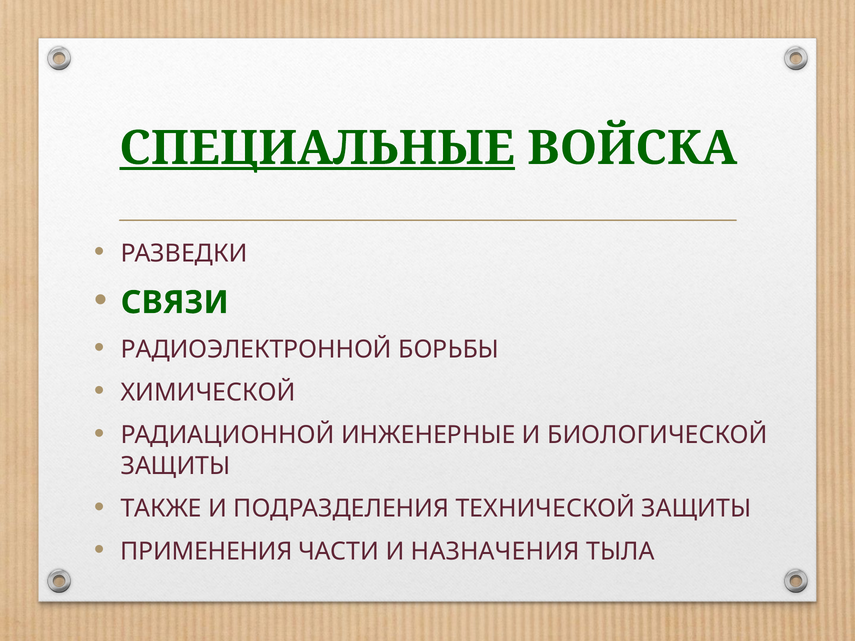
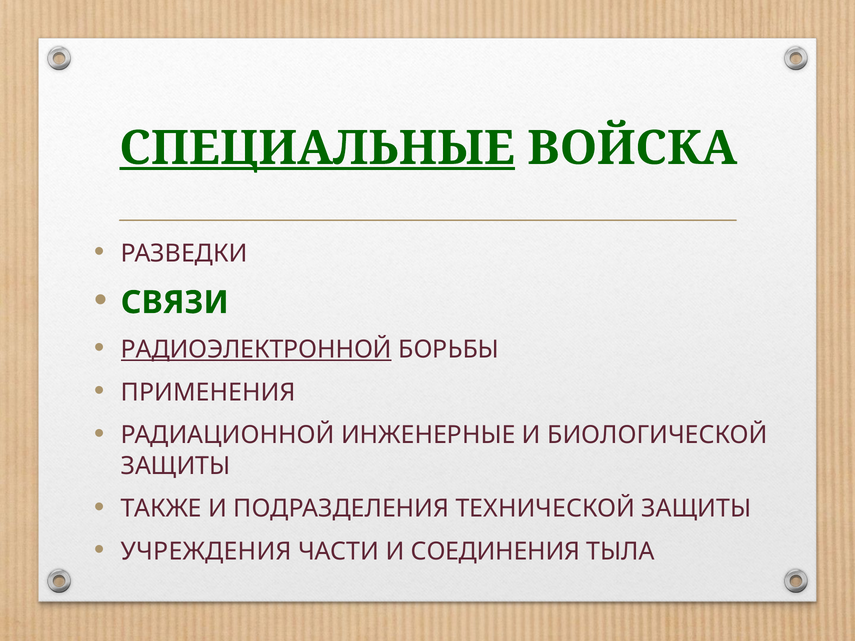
РАДИОЭЛЕКТРОННОЙ underline: none -> present (256, 350)
ХИМИЧЕСКОЙ: ХИМИЧЕСКОЙ -> ПРИМЕНЕНИЯ (208, 393)
ПРИМЕНЕНИЯ: ПРИМЕНЕНИЯ -> УЧРЕЖДЕНИЯ (206, 552)
НАЗНАЧЕНИЯ: НАЗНАЧЕНИЯ -> СОЕДИНЕНИЯ (495, 552)
